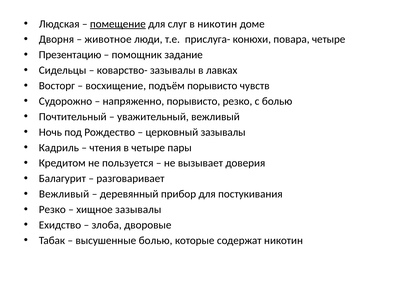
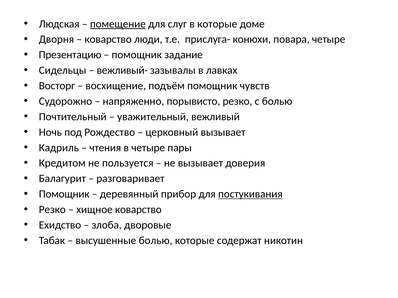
в никотин: никотин -> которые (217, 24)
животное: животное -> коварство (108, 39)
коварство-: коварство- -> вежливый- (122, 70)
подъём порывисто: порывисто -> помощник (212, 86)
церковный зазывалы: зазывалы -> вызывает (223, 132)
Вежливый: Вежливый -> Помощник (64, 194)
постукивания underline: none -> present (250, 194)
хищное зазывалы: зазывалы -> коварство (138, 210)
